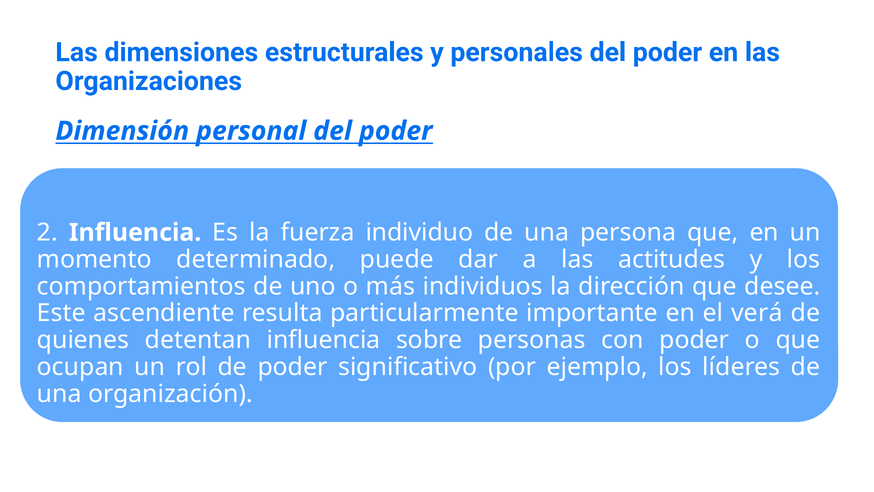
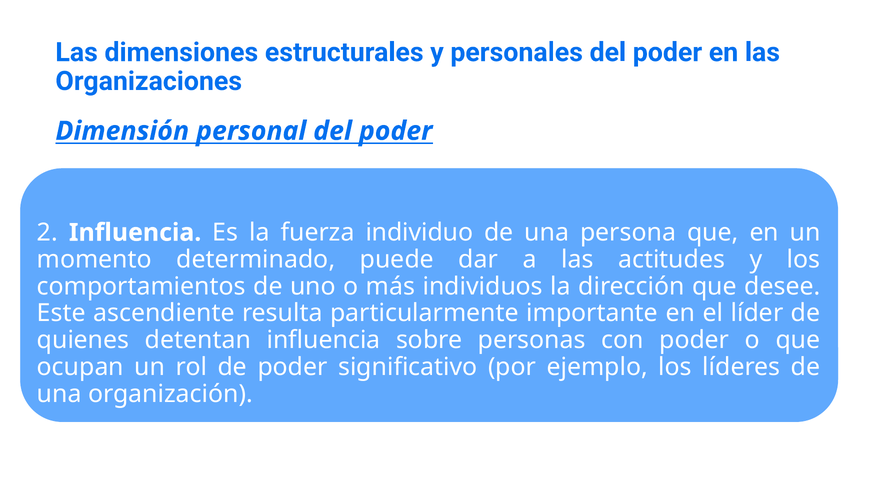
verá: verá -> líder (757, 313)
